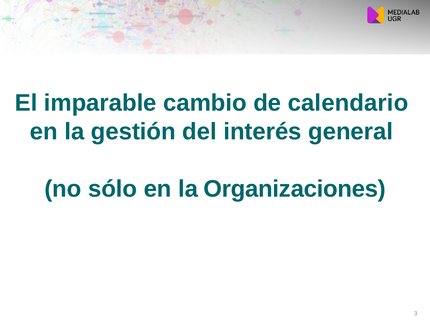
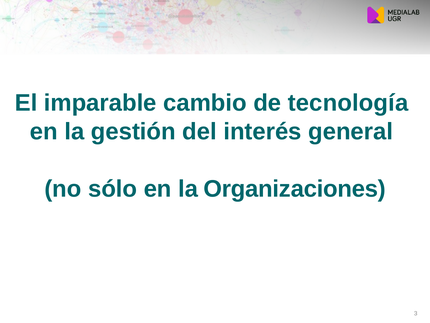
calendario: calendario -> tecnología (348, 103)
